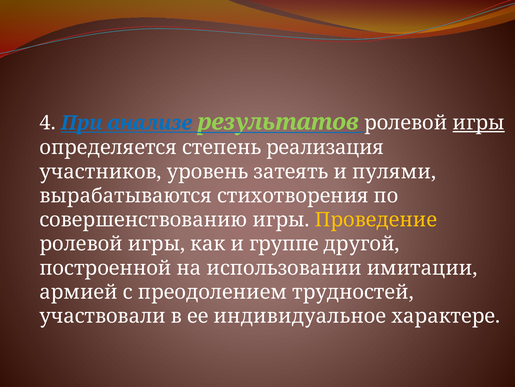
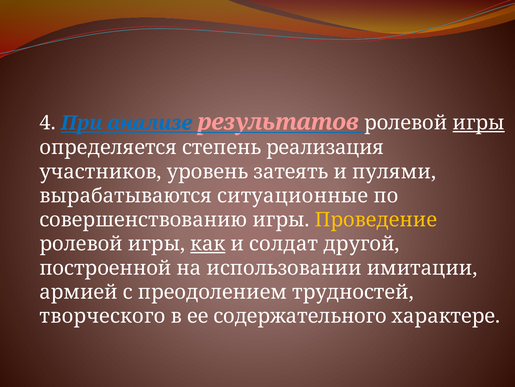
результатов colour: light green -> pink (278, 122)
стихотворения: стихотворения -> ситуационные (293, 195)
как underline: none -> present (208, 244)
группе: группе -> солдат (284, 244)
участвовали: участвовали -> творческого (102, 316)
индивидуальное: индивидуальное -> содержательного (300, 316)
